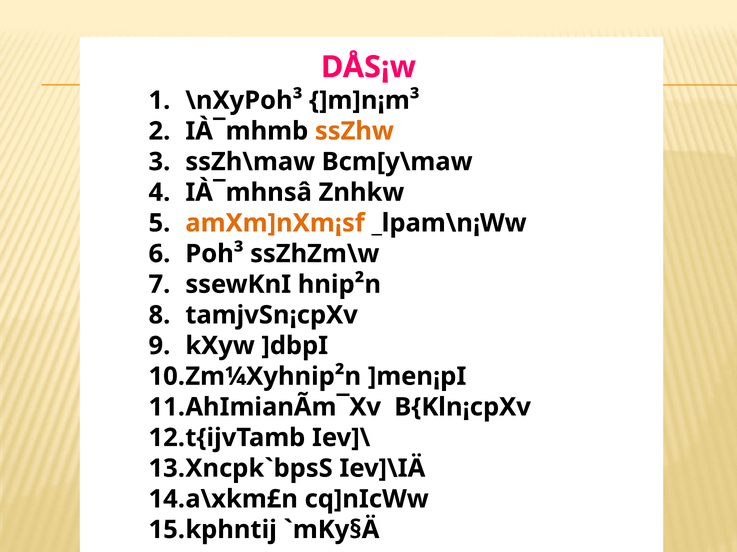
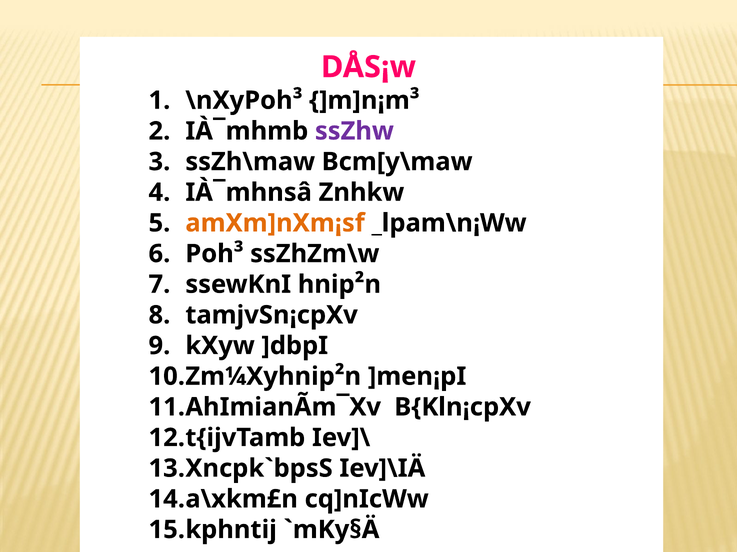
ssZhw colour: orange -> purple (354, 131)
